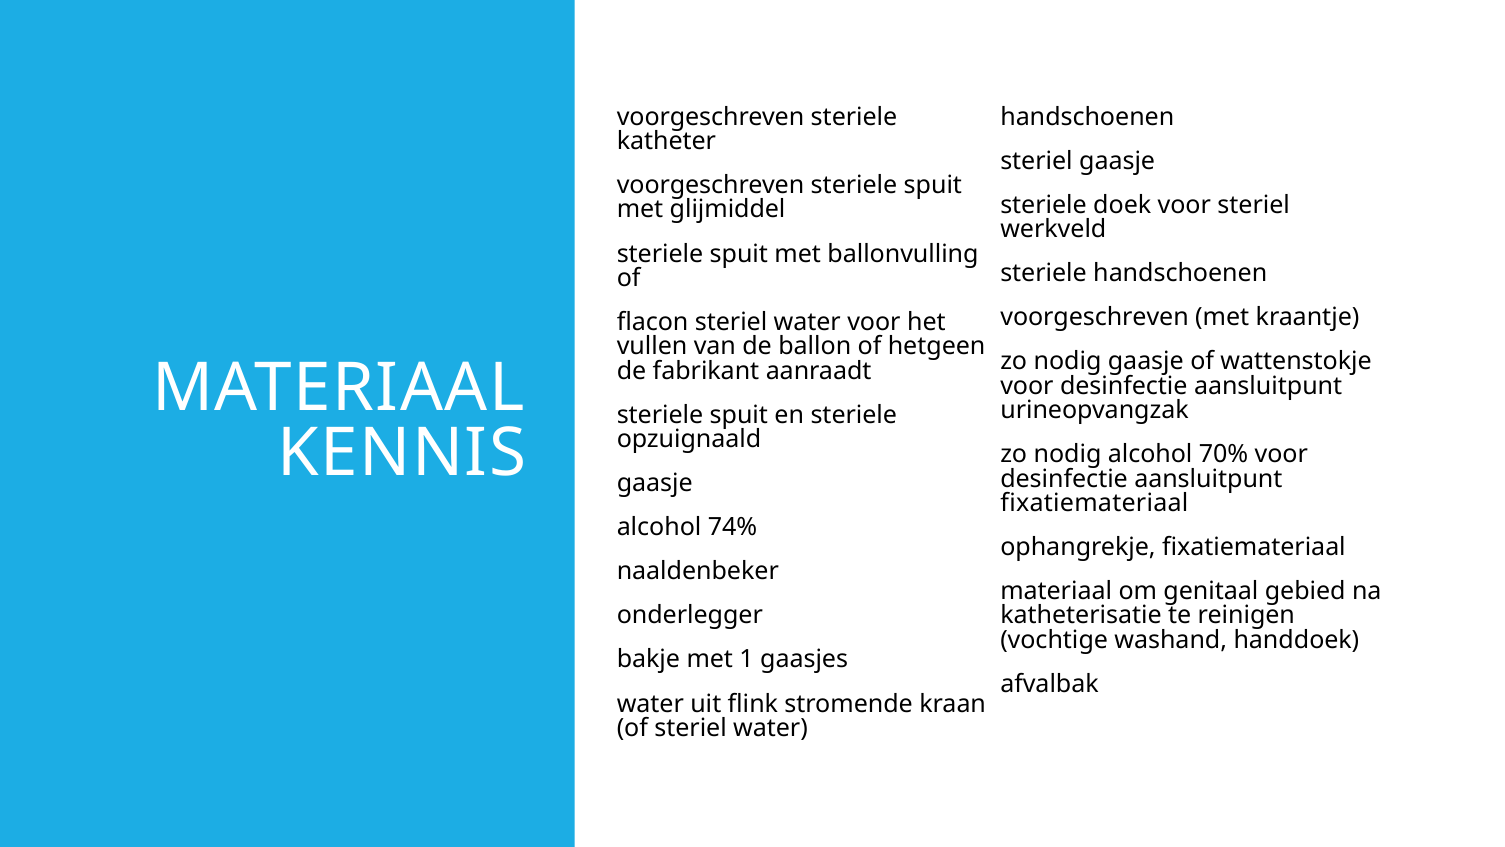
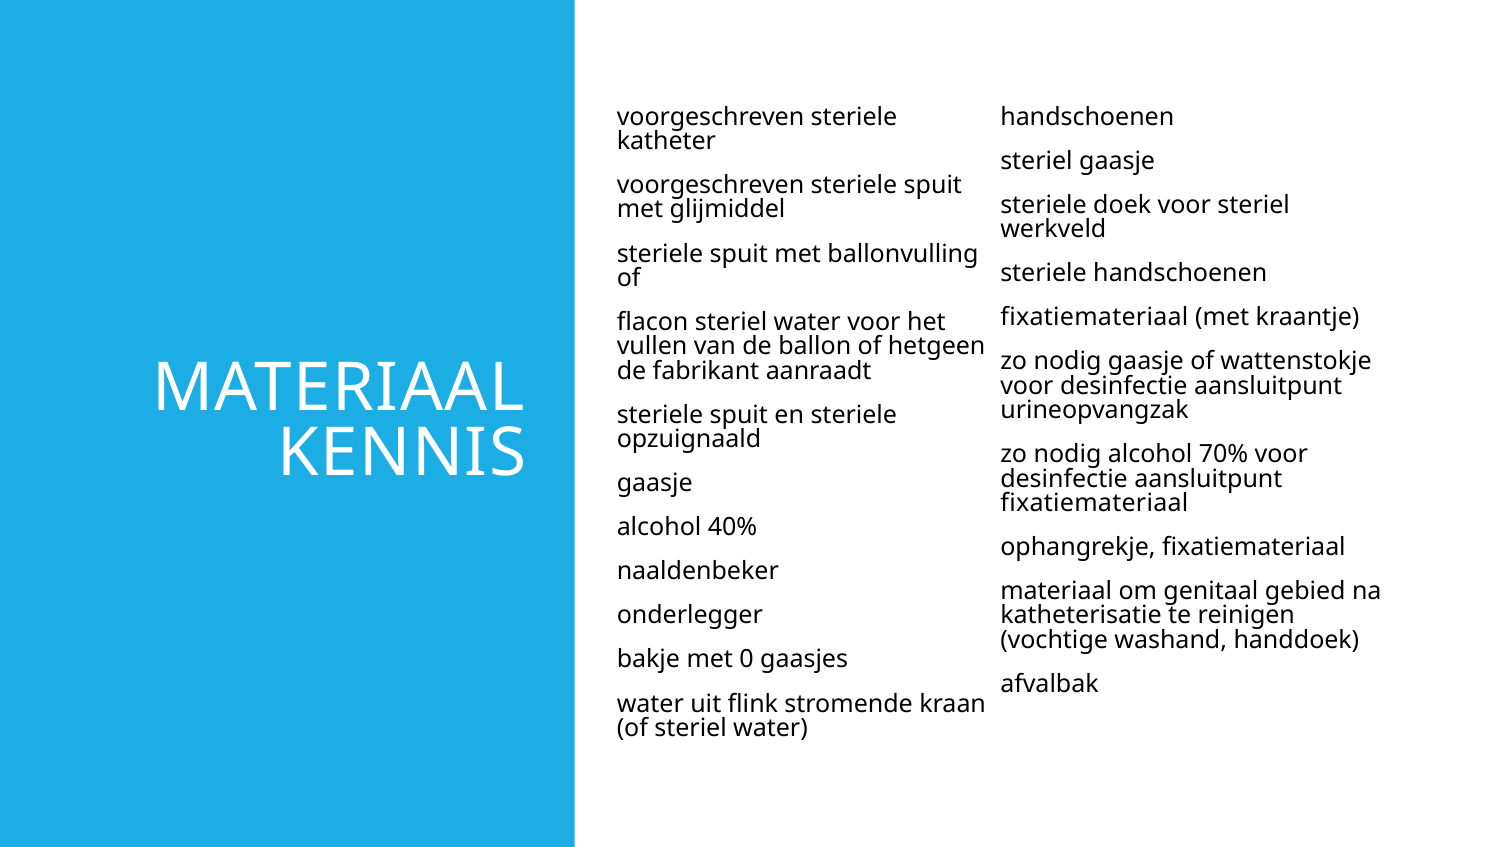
voorgeschreven: voorgeschreven -> fixatiemateriaal (1094, 317)
74%: 74% -> 40% (732, 527)
1: 1 -> 0 (747, 659)
